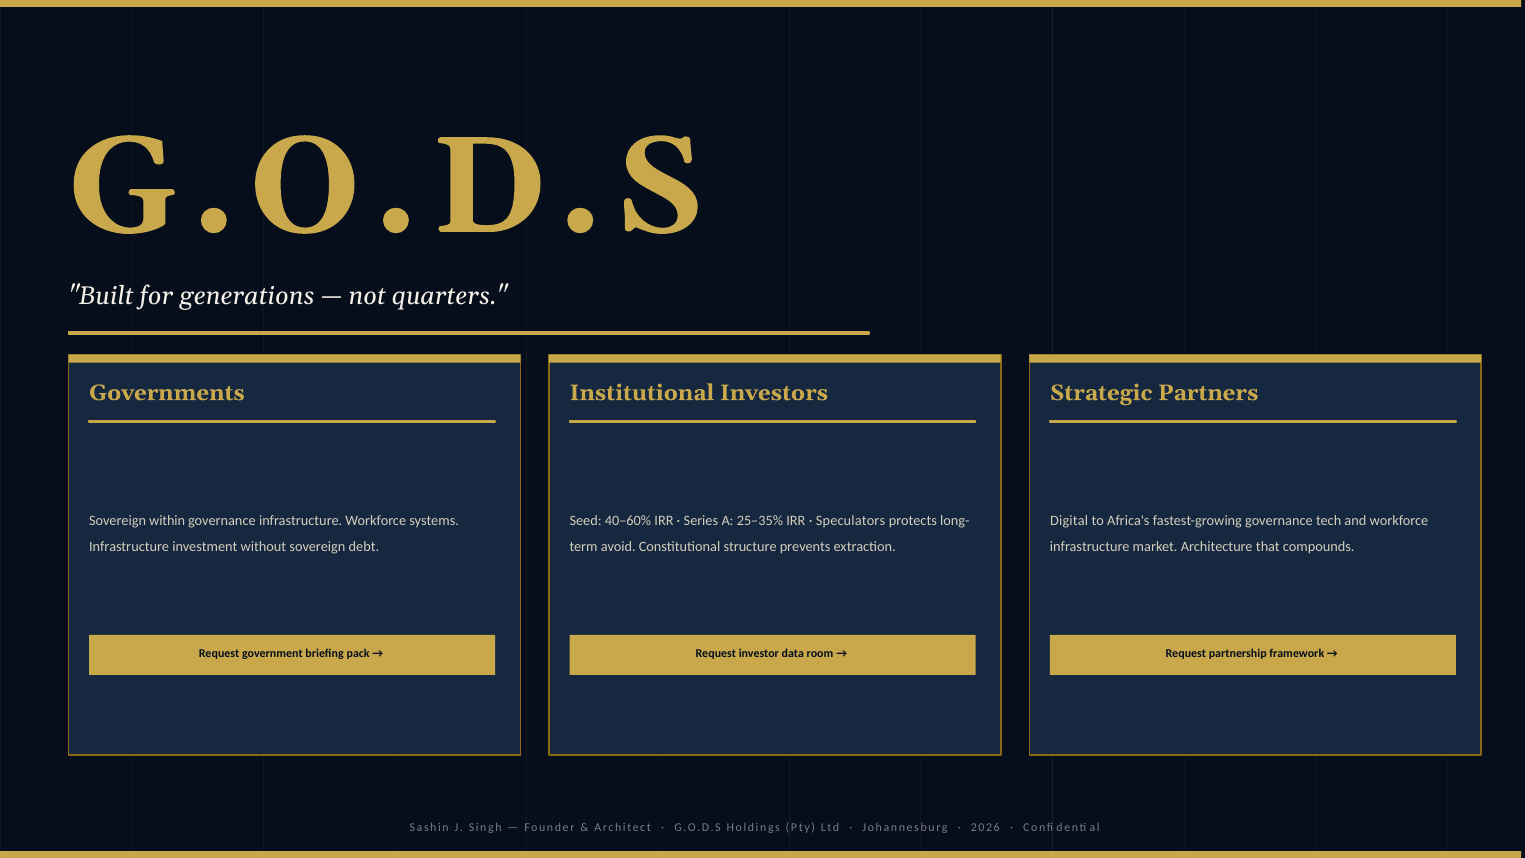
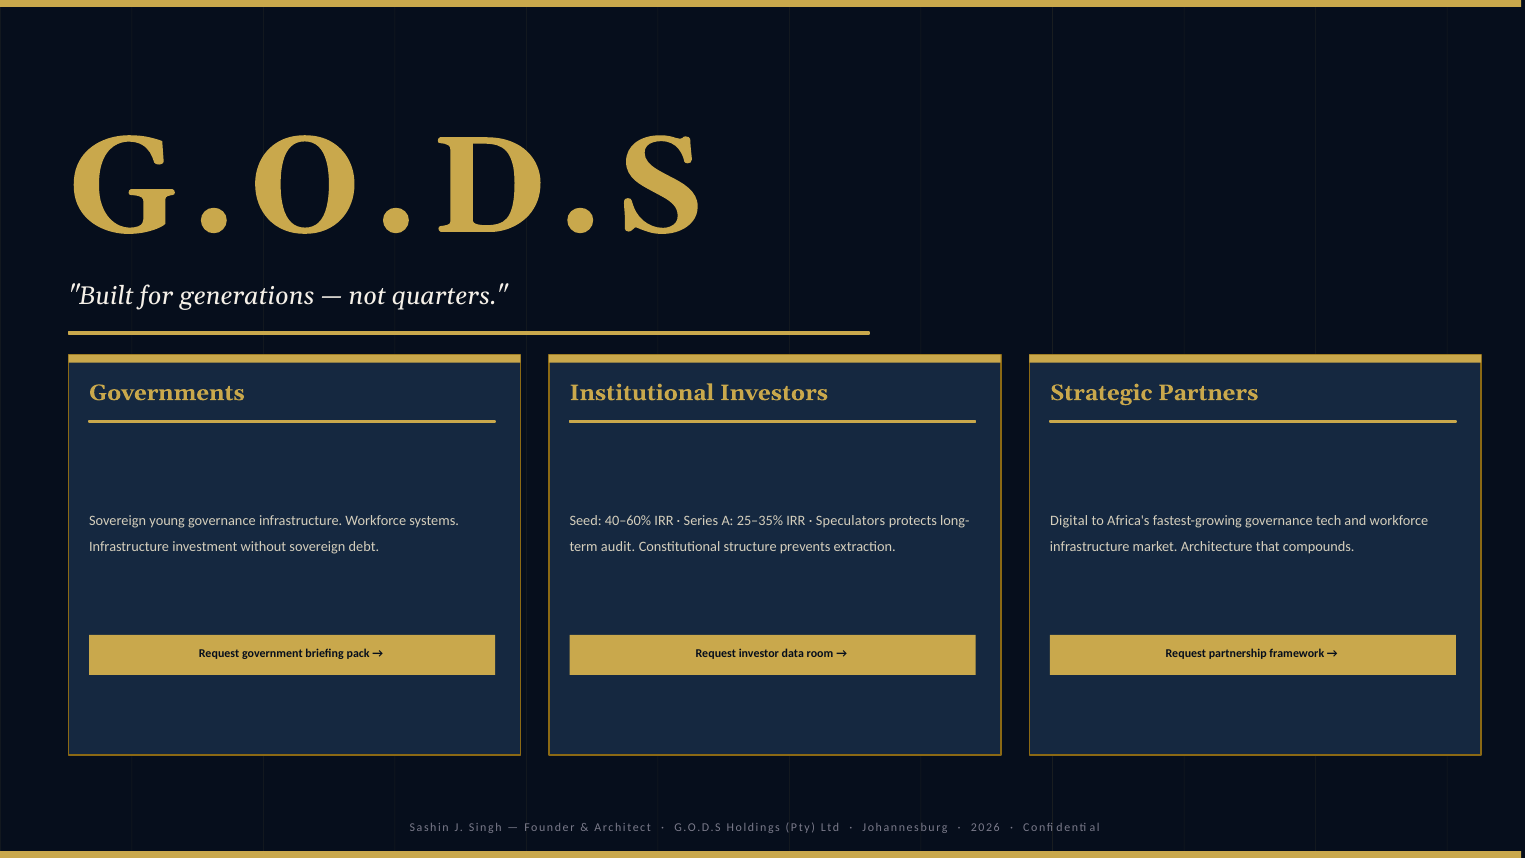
within: within -> young (167, 521)
avoid: avoid -> audit (618, 547)
